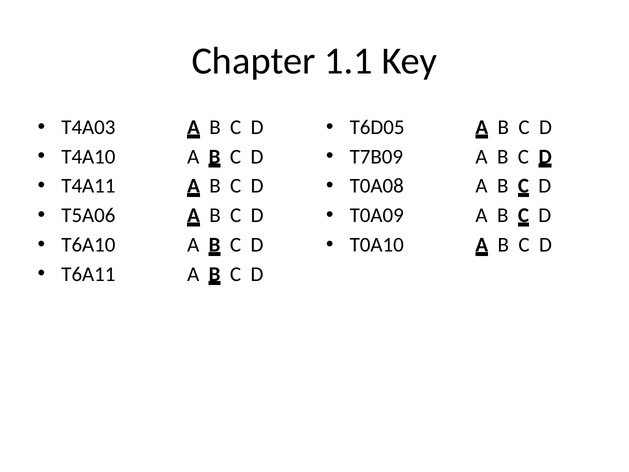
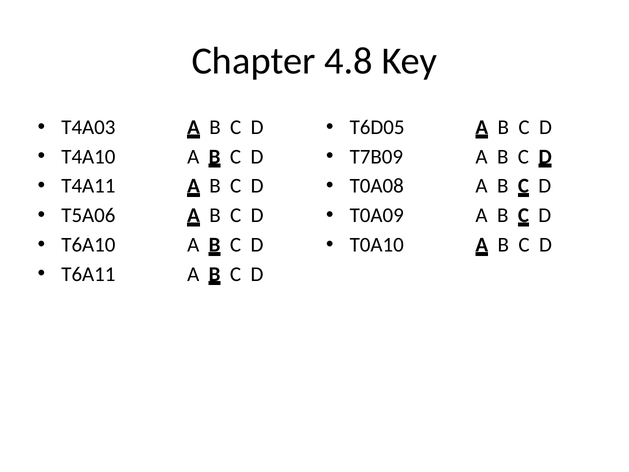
1.1: 1.1 -> 4.8 (349, 61)
